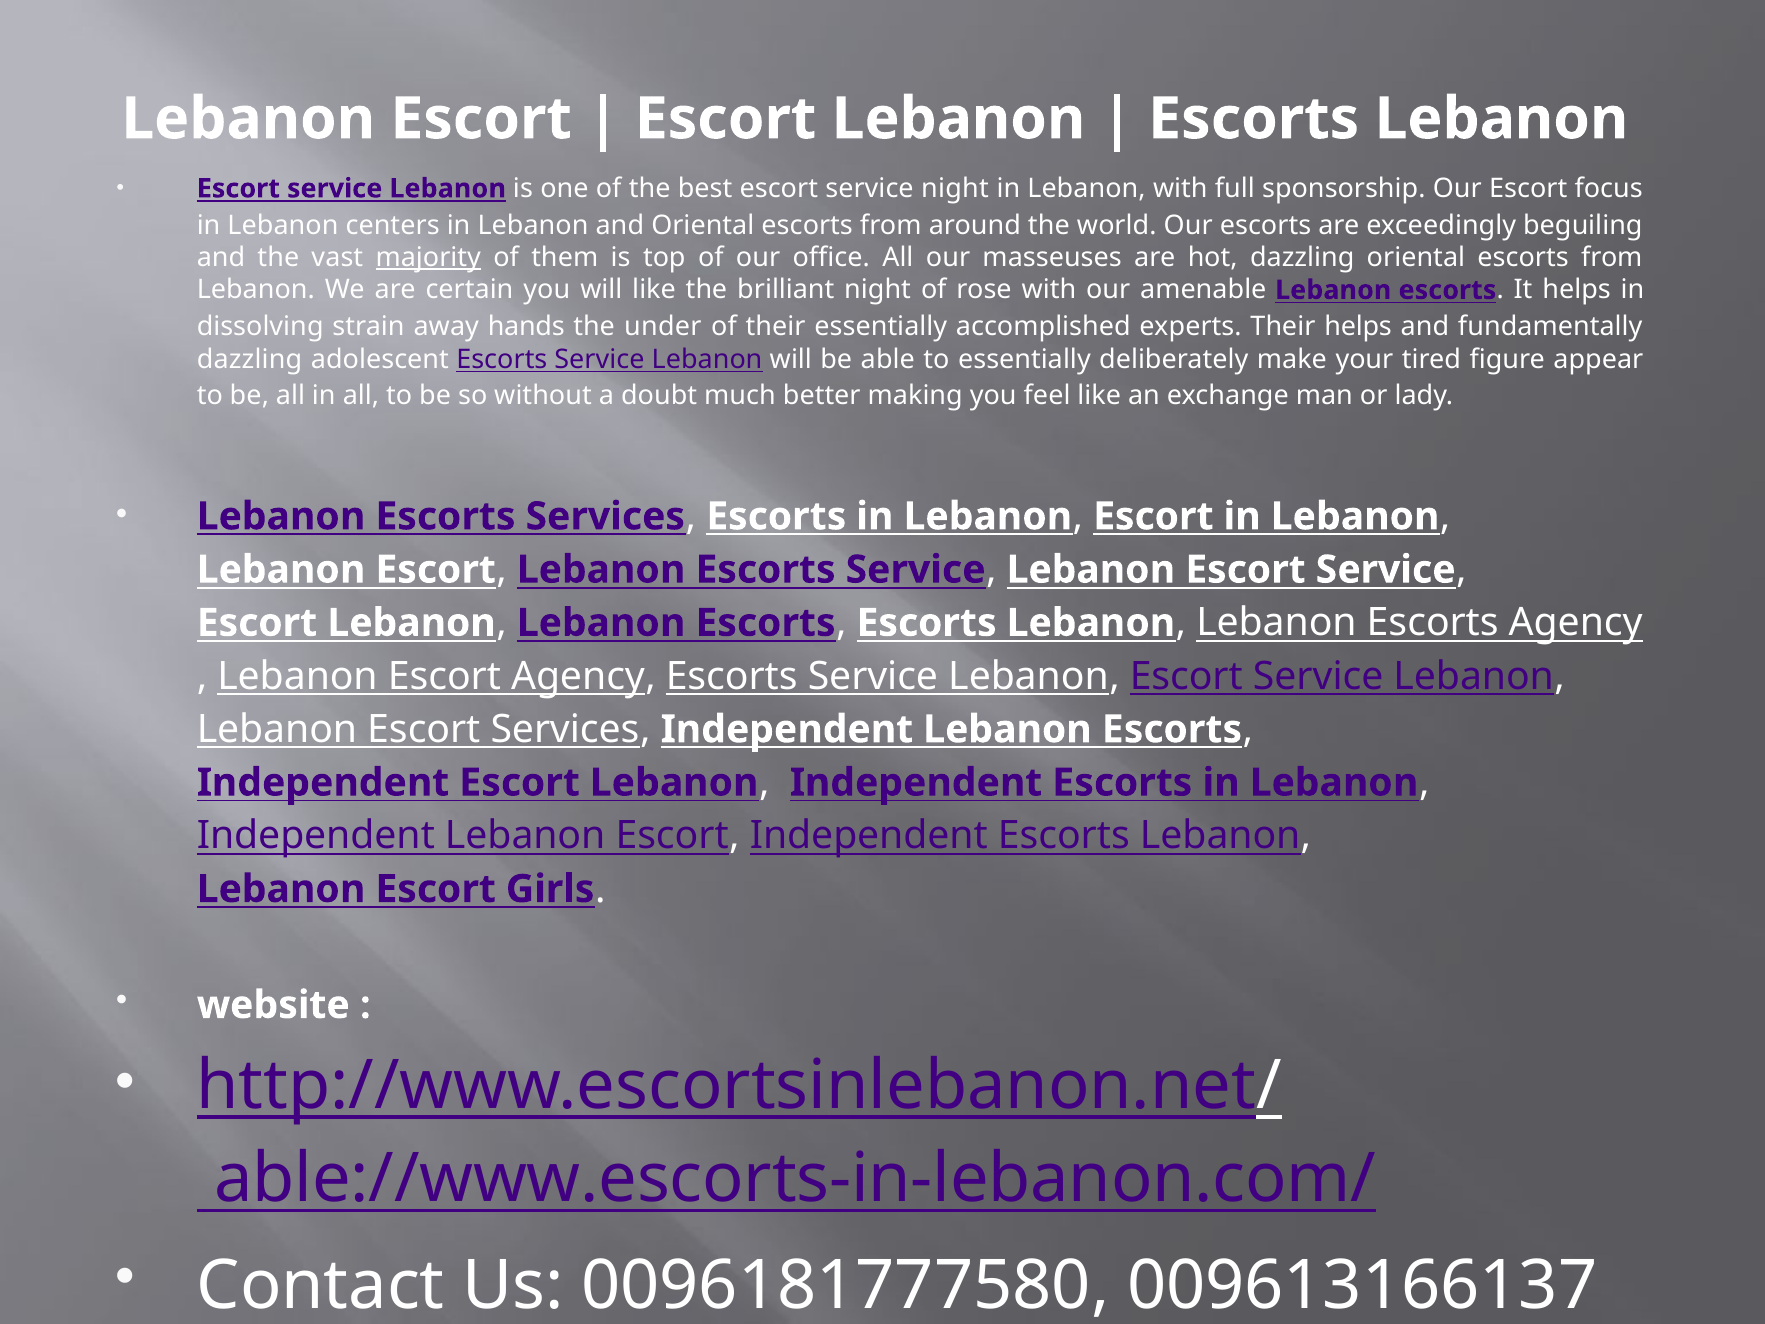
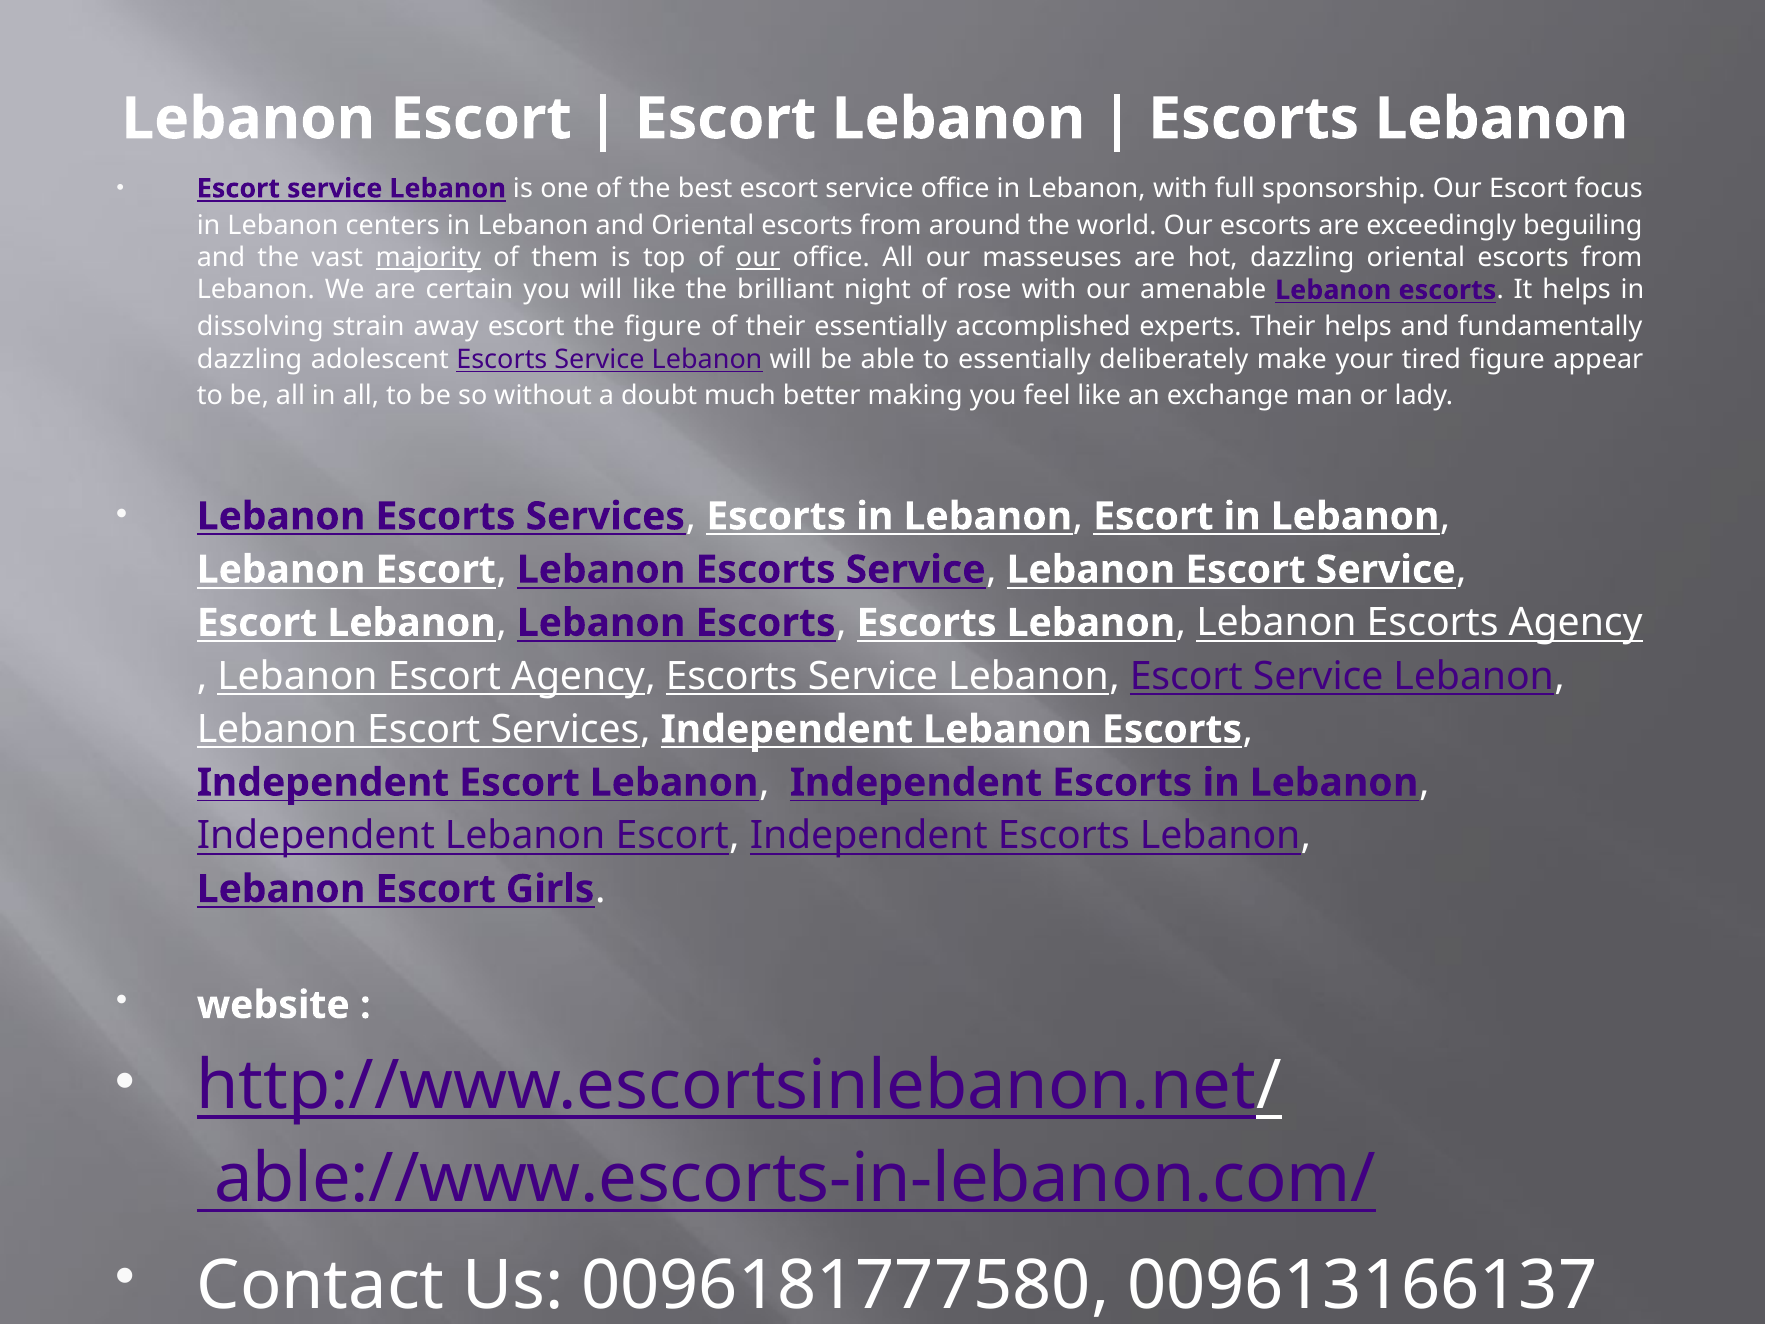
service night: night -> office (955, 189)
our underline: none -> present (758, 258)
away hands: hands -> escort (526, 327)
the under: under -> figure (663, 327)
